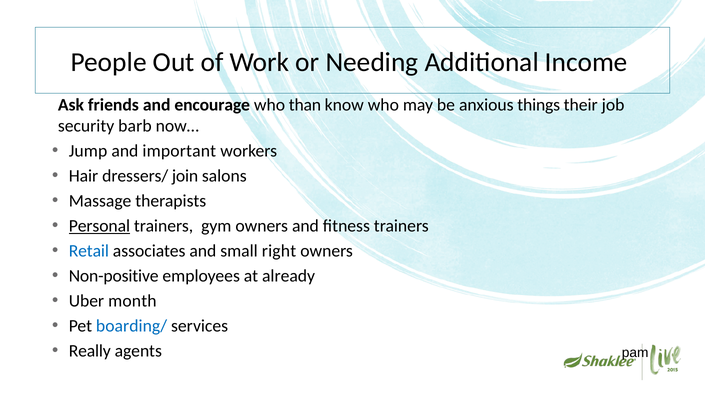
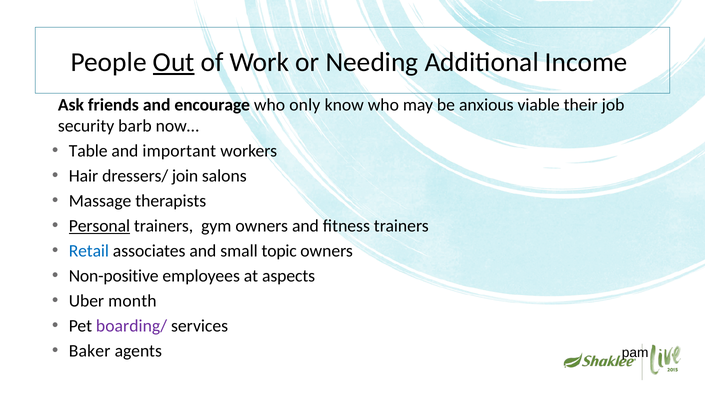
Out underline: none -> present (174, 62)
than: than -> only (305, 105)
things: things -> viable (539, 105)
Jump: Jump -> Table (88, 151)
right: right -> topic (279, 251)
already: already -> aspects (289, 276)
boarding/ colour: blue -> purple (132, 327)
Really: Really -> Baker (90, 352)
